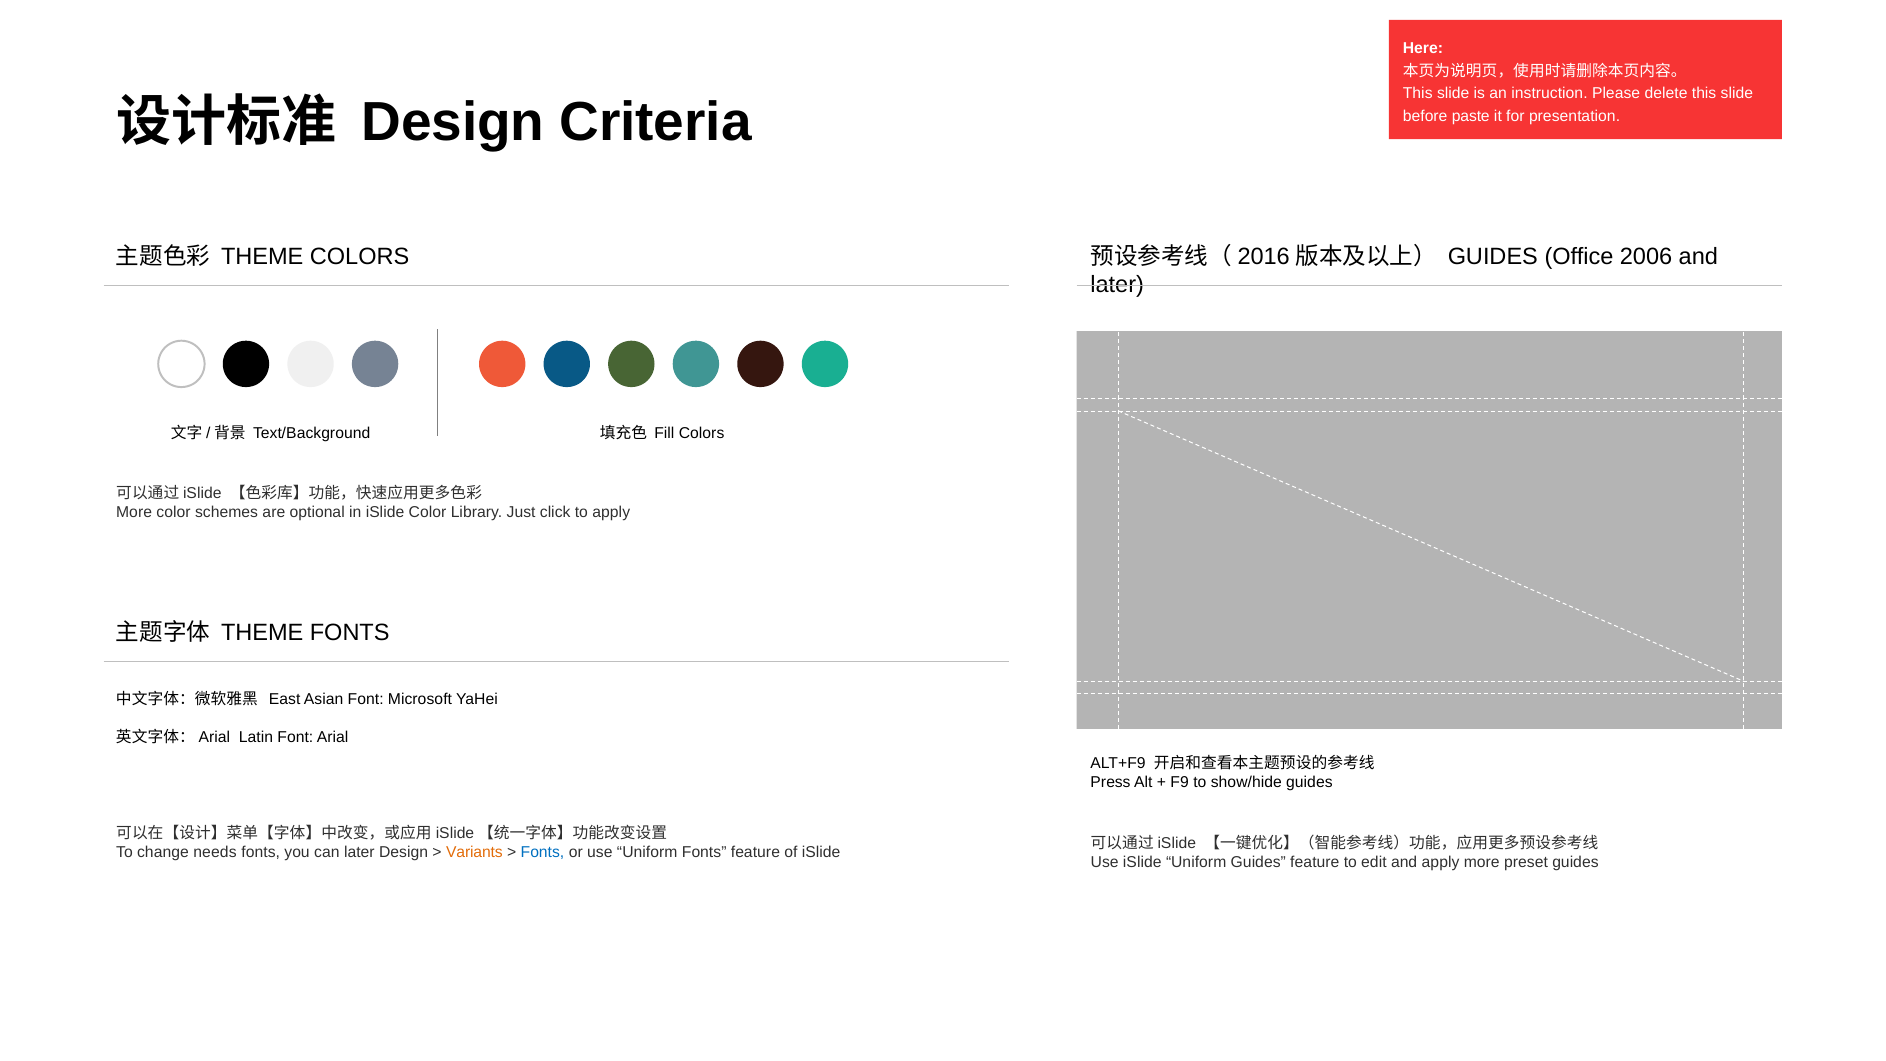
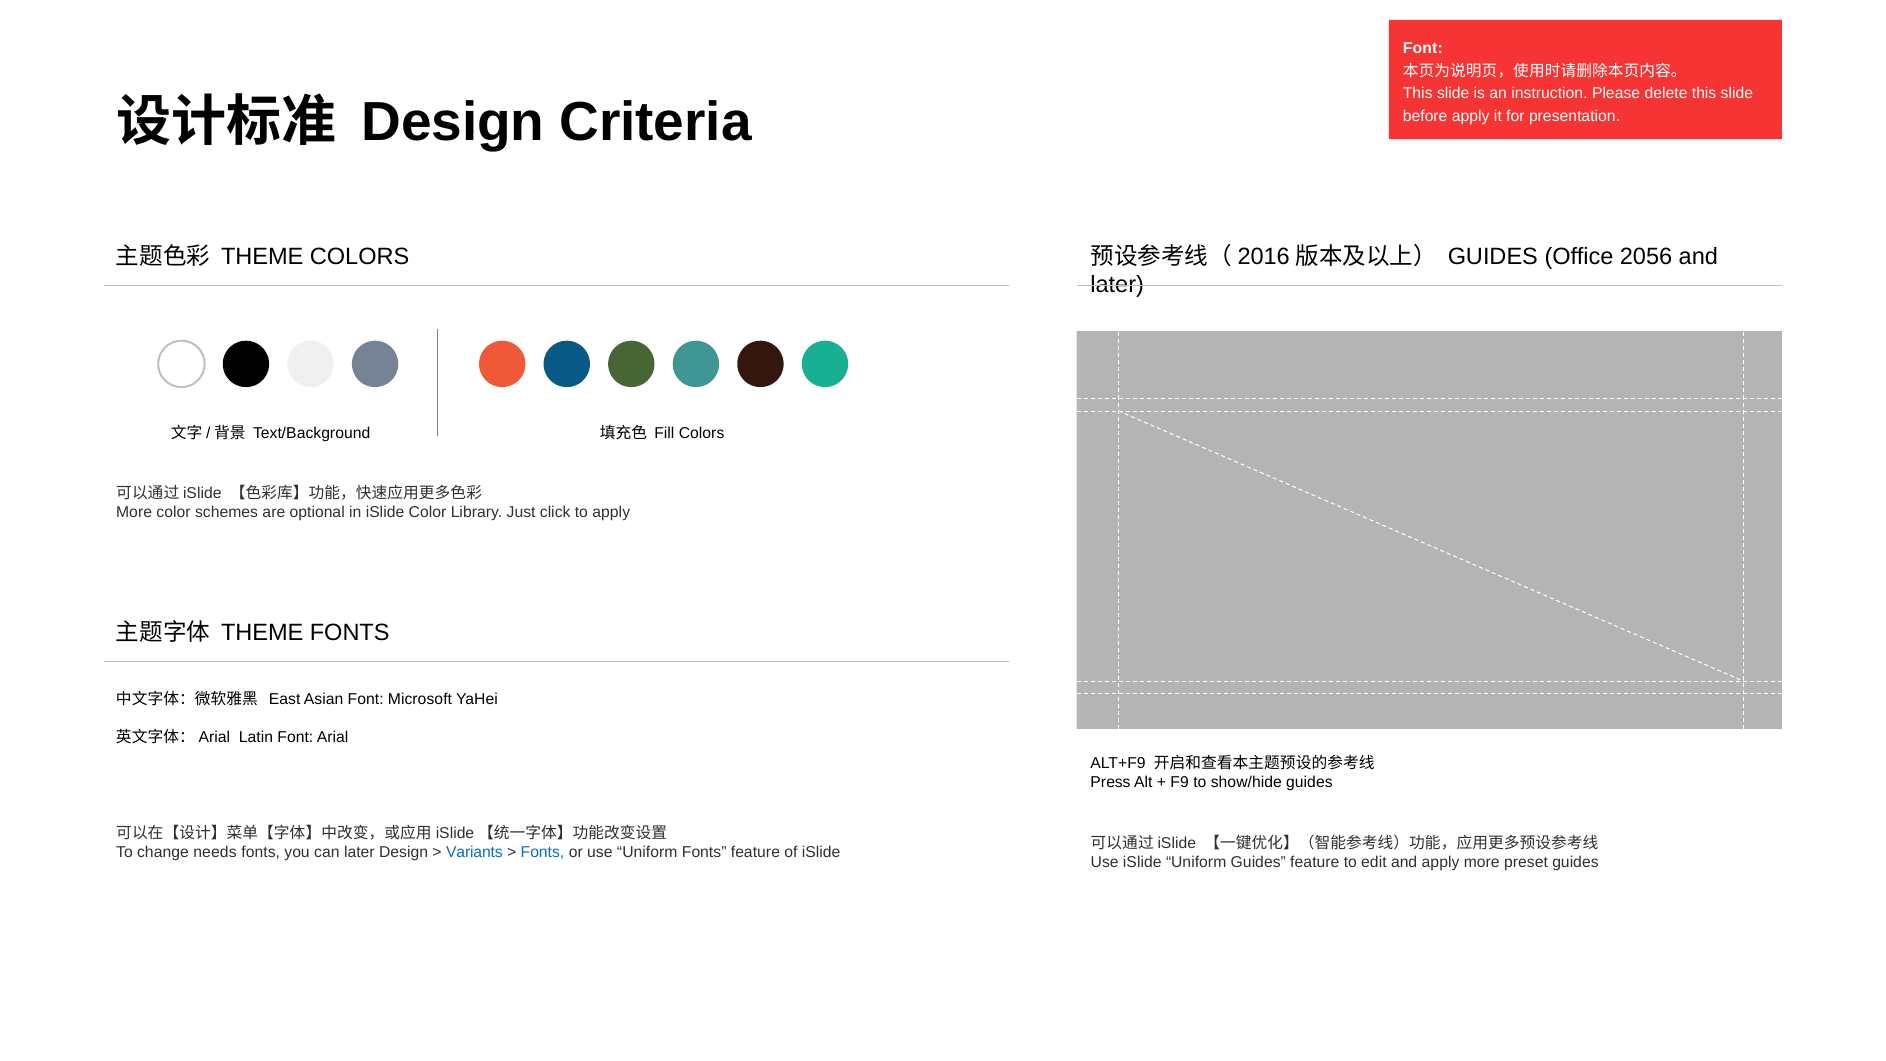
Here: Here -> Font (1423, 49)
before paste: paste -> apply (1471, 116)
2006: 2006 -> 2056 (1646, 257)
Variants colour: orange -> blue (474, 852)
